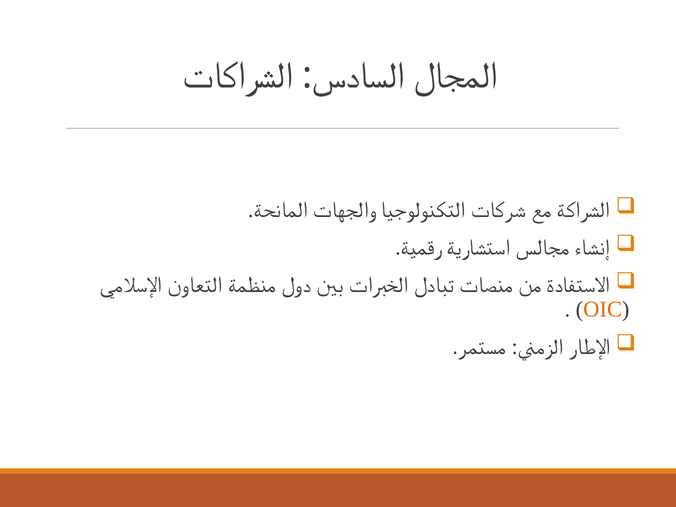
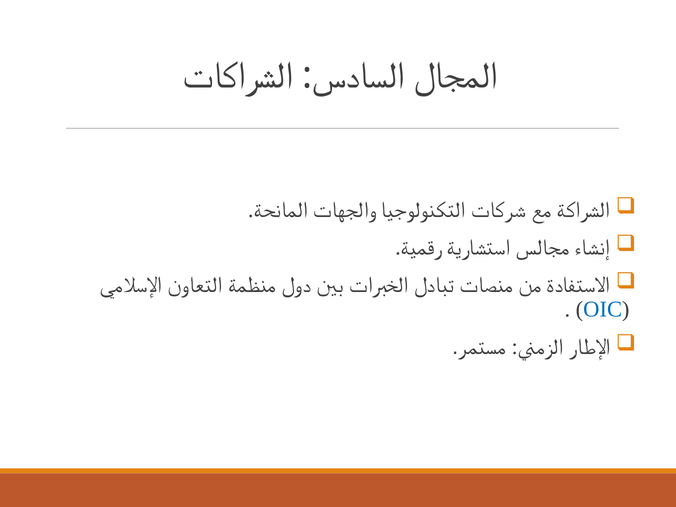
OIC colour: orange -> blue (603, 309)
